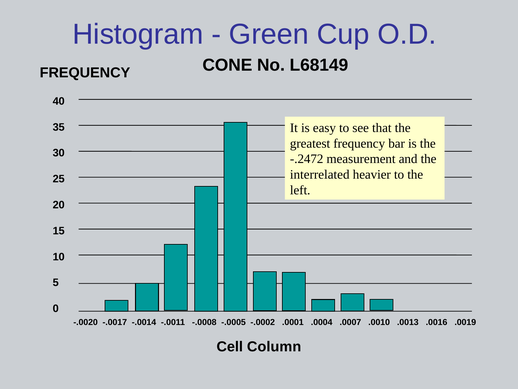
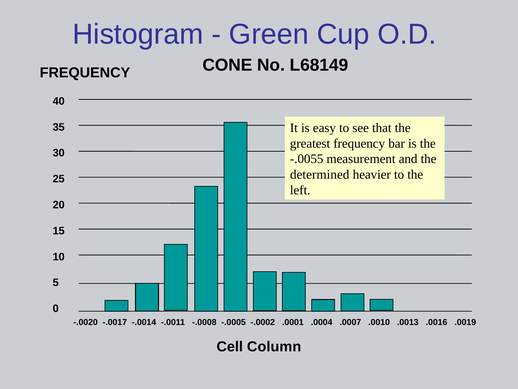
-.2472: -.2472 -> -.0055 (307, 159)
interrelated: interrelated -> determined (320, 174)
